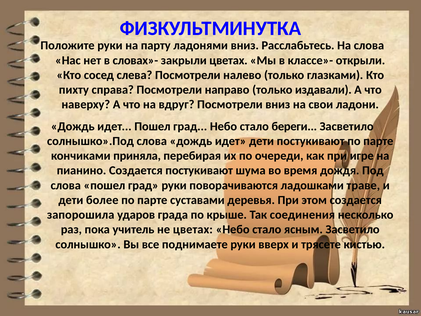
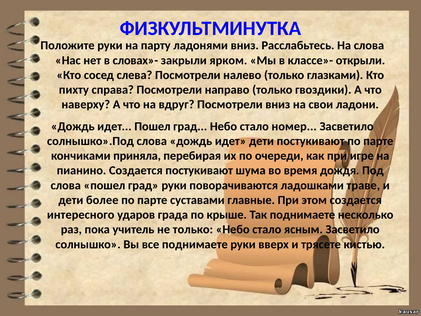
закрыли цветах: цветах -> ярком (228, 60)
издавали: издавали -> гвоздики (323, 90)
береги: береги -> номер (294, 126)
деревья: деревья -> главные (251, 200)
запорошила: запорошила -> интересного (81, 215)
Так соединения: соединения -> поднимаете (302, 215)
не цветах: цветах -> только (193, 229)
